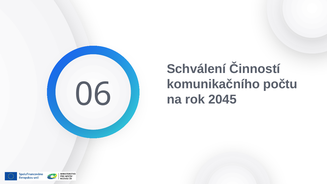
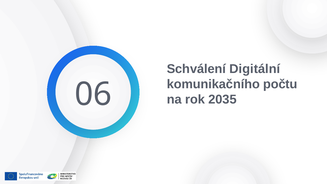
Činností: Činností -> Digitální (255, 69)
2045: 2045 -> 2035 (222, 100)
